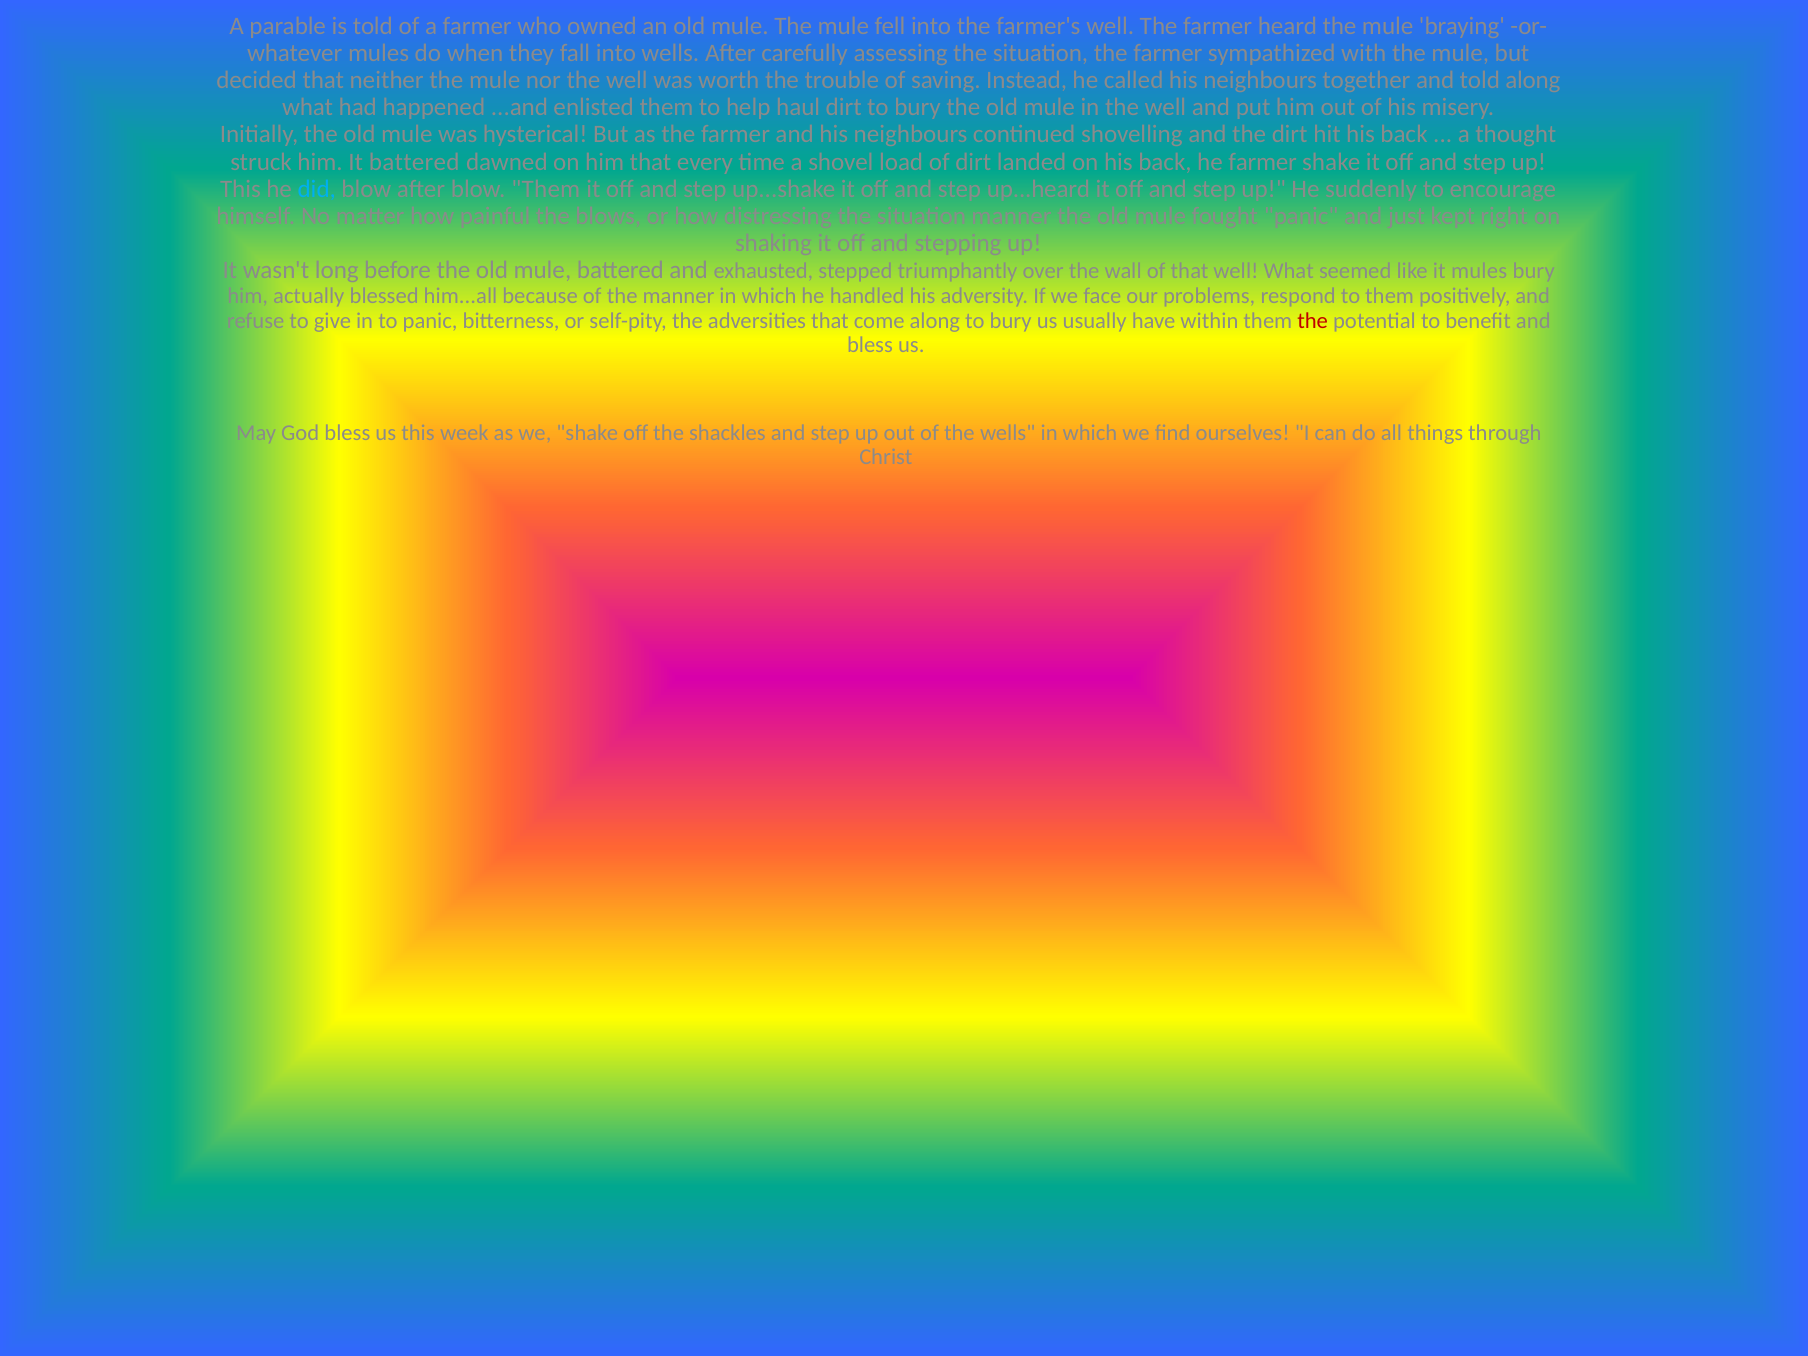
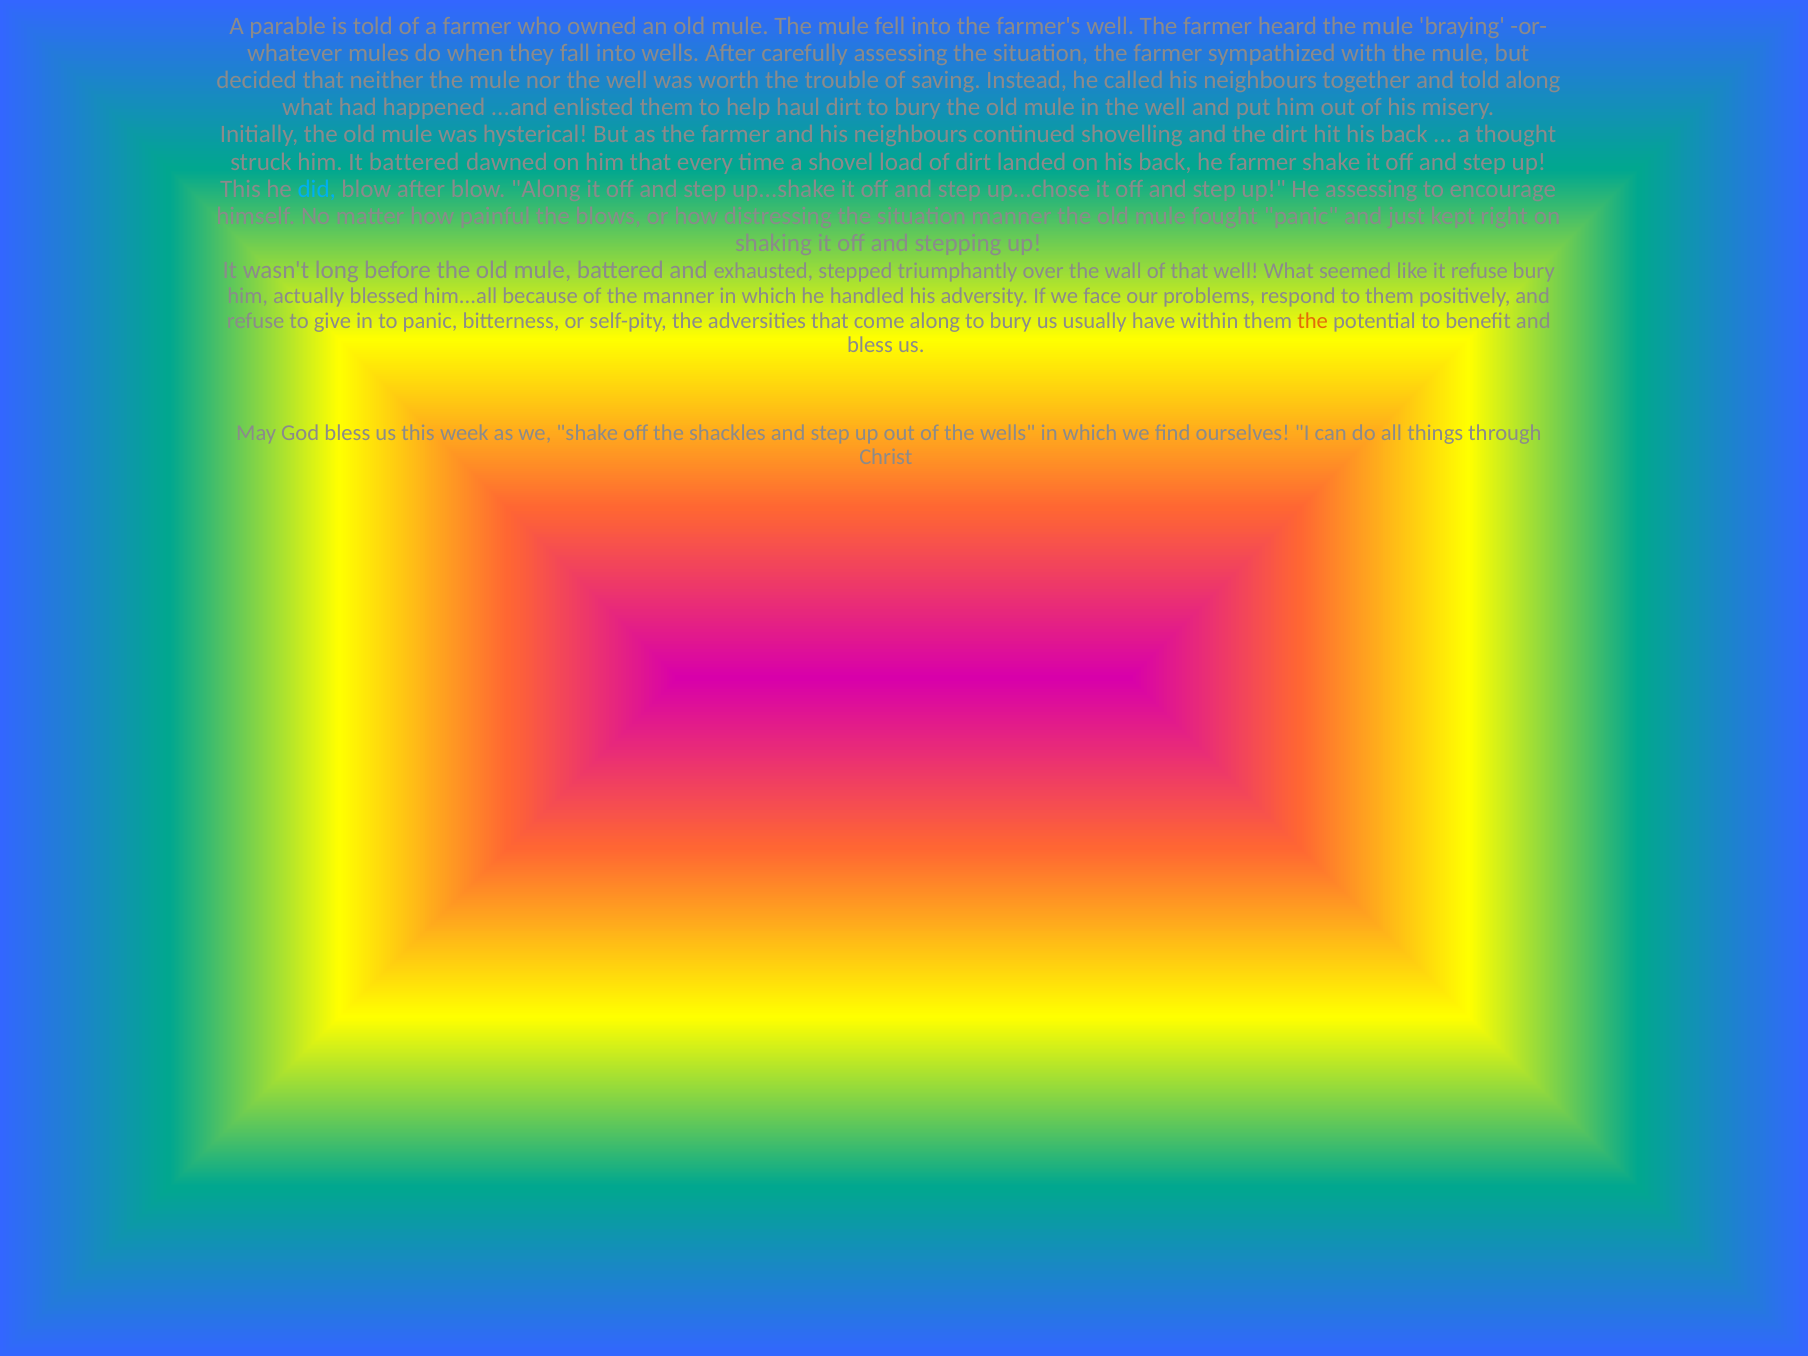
blow Them: Them -> Along (546, 189)
up...heard: up...heard -> up...chose (1038, 189)
He suddenly: suddenly -> assessing (1371, 189)
it mules: mules -> refuse (1479, 271)
the colour: red -> orange (1313, 321)
